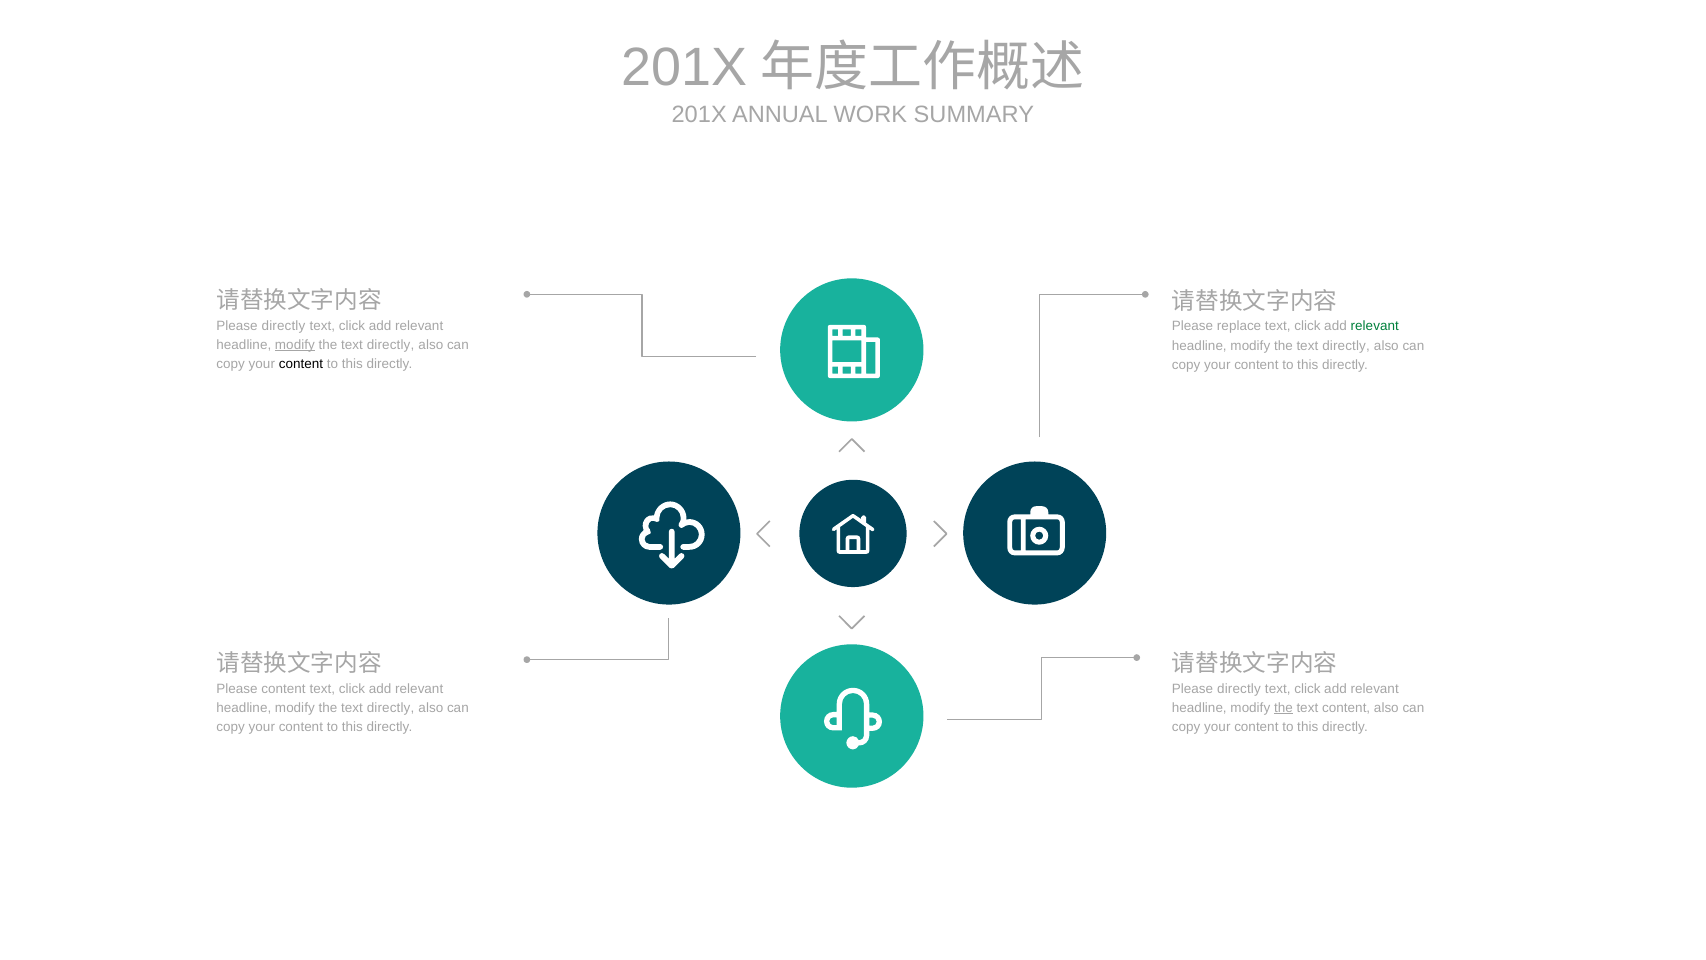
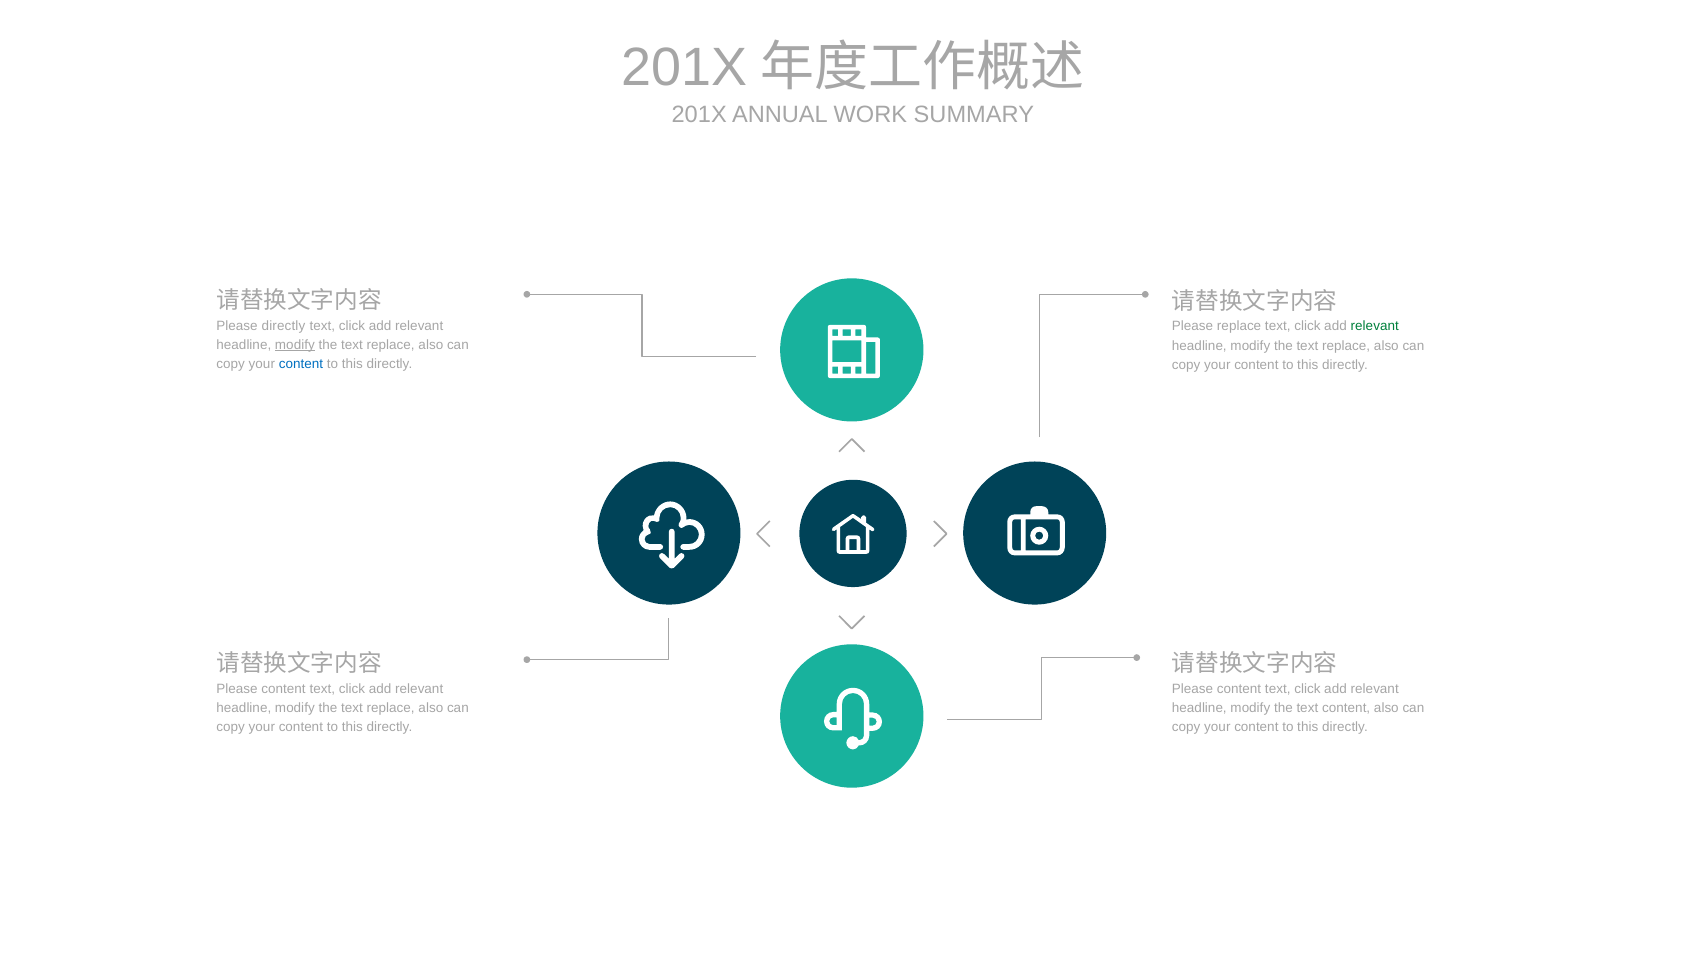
directly: directly -> replace (391, 345)
directly: directly -> replace (1346, 346)
content colour: black -> blue (301, 364)
directly: directly -> content (1239, 688)
directly: directly -> replace (391, 708)
the underline: present -> none (1283, 708)
